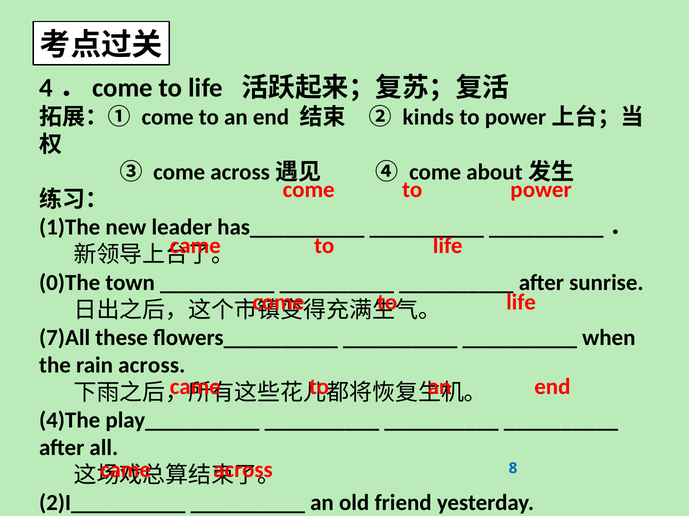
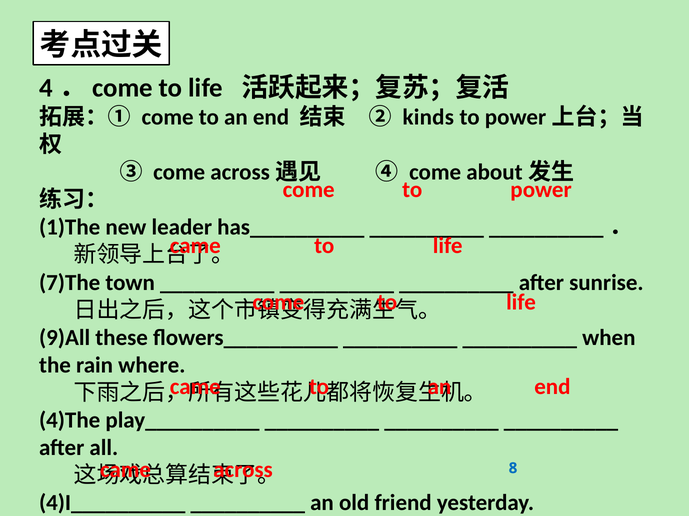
0)The: 0)The -> 7)The (70, 283)
7)All: 7)All -> 9)All (65, 338)
rain across: across -> where (152, 366)
2)I__________: 2)I__________ -> 4)I__________ (112, 503)
